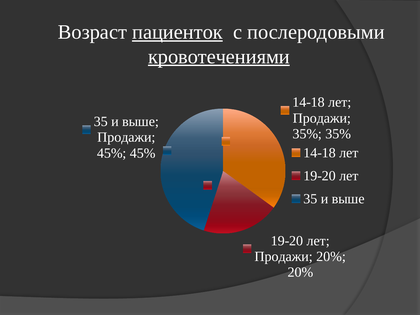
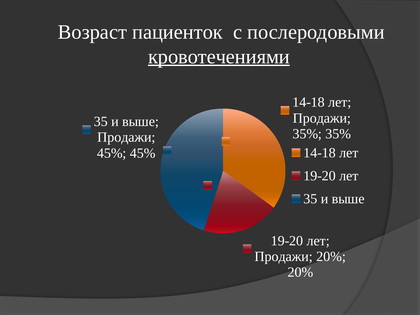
пациенток underline: present -> none (177, 32)
